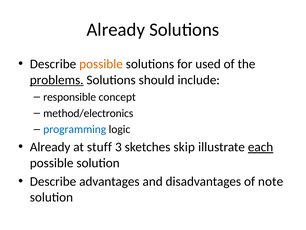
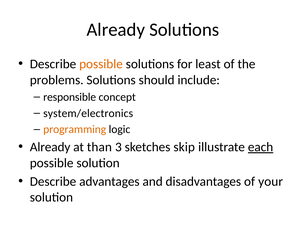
used: used -> least (208, 64)
problems underline: present -> none (57, 80)
method/electronics: method/electronics -> system/electronics (88, 113)
programming colour: blue -> orange (75, 129)
stuff: stuff -> than (99, 147)
note: note -> your (271, 181)
